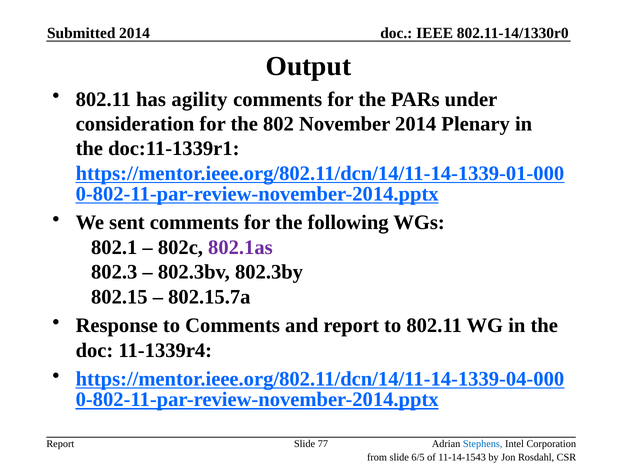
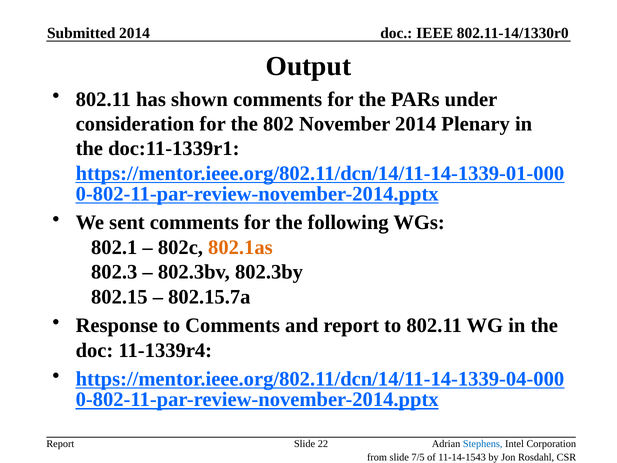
agility: agility -> shown (199, 99)
802.1as colour: purple -> orange (240, 247)
77: 77 -> 22 (323, 444)
6/5: 6/5 -> 7/5 (418, 457)
